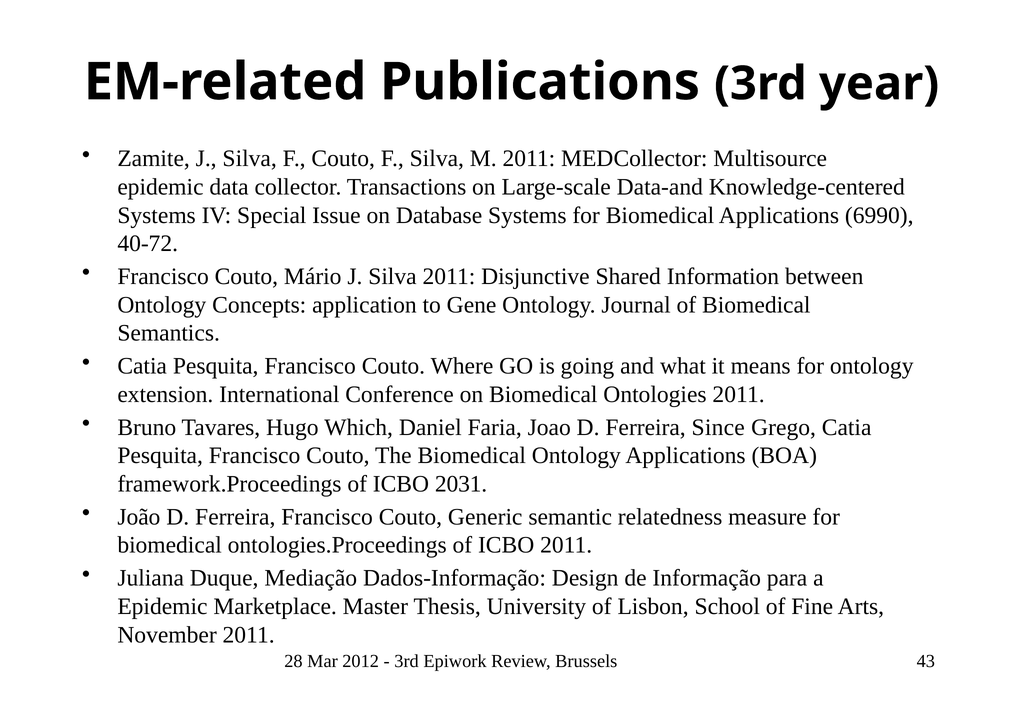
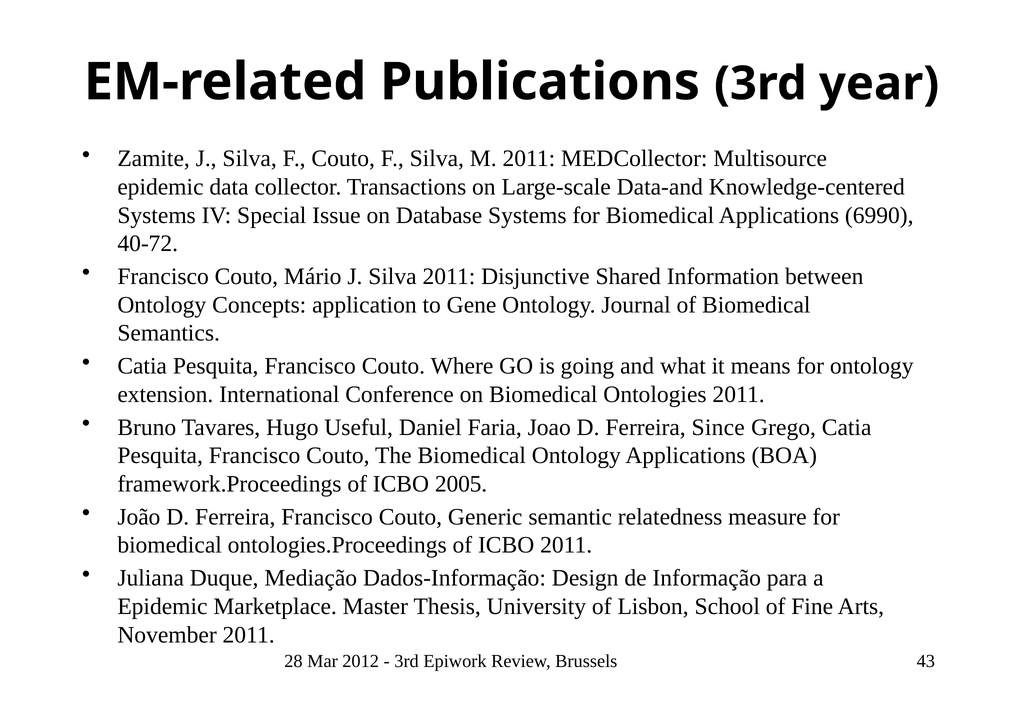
Which: Which -> Useful (359, 427)
2031: 2031 -> 2005 (461, 484)
